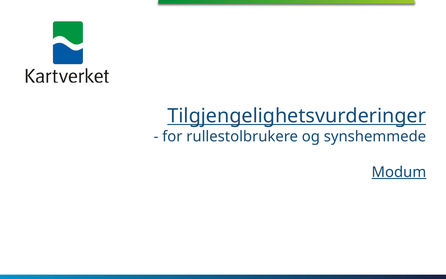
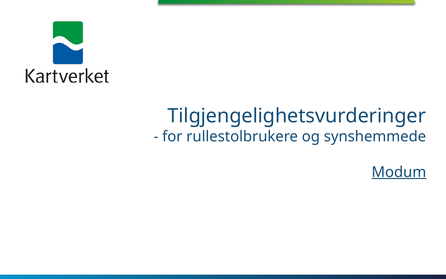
Tilgjengelighetsvurderinger underline: present -> none (297, 116)
